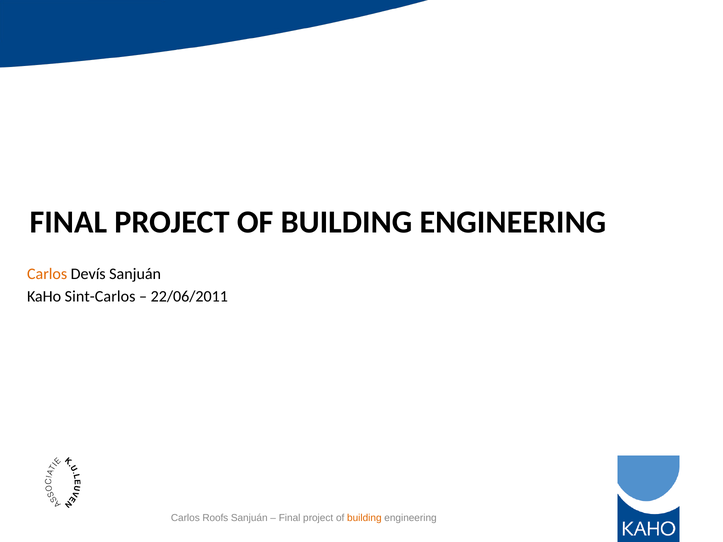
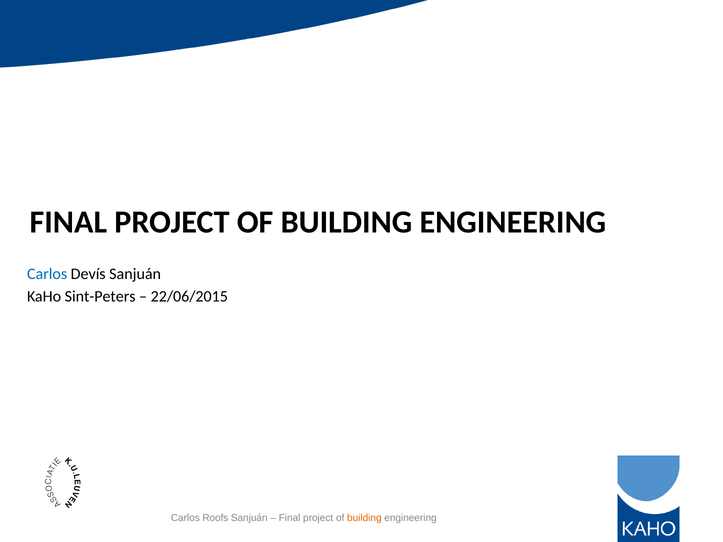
Carlos colour: orange -> blue (47, 274)
Sint-Carlos: Sint-Carlos -> Sint-Peters (100, 297)
22/06/2011: 22/06/2011 -> 22/06/2015 (189, 297)
